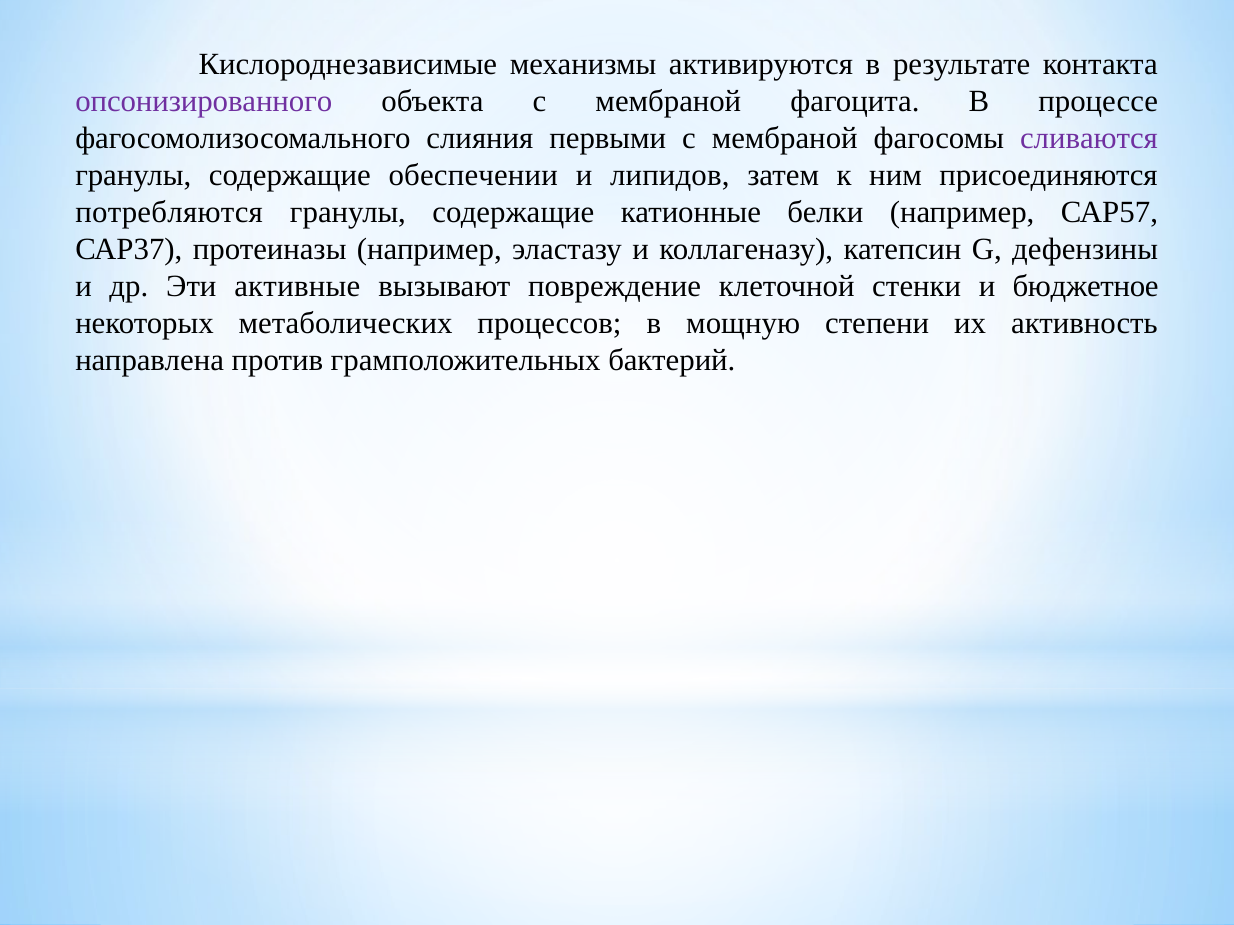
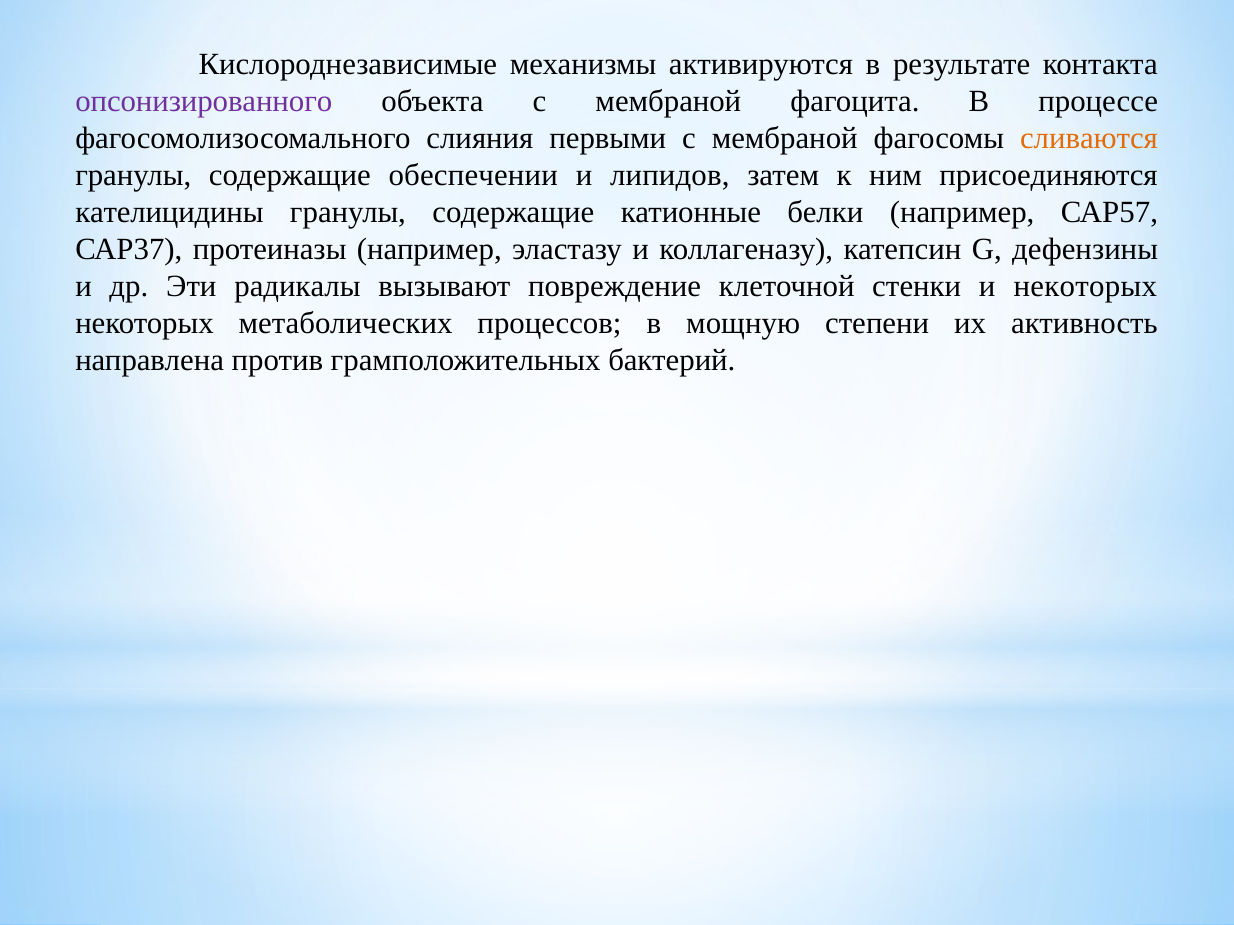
сливаются colour: purple -> orange (1089, 139)
потребляются: потребляются -> кателицидины (169, 213)
активные: активные -> радикалы (297, 287)
и бюджетное: бюджетное -> некоторых (1085, 287)
